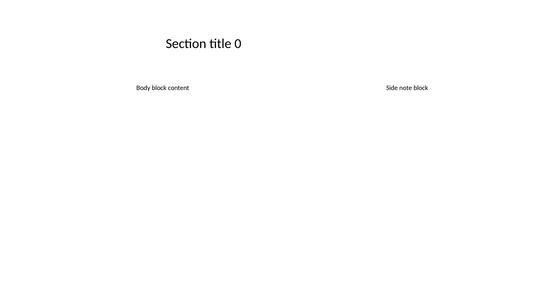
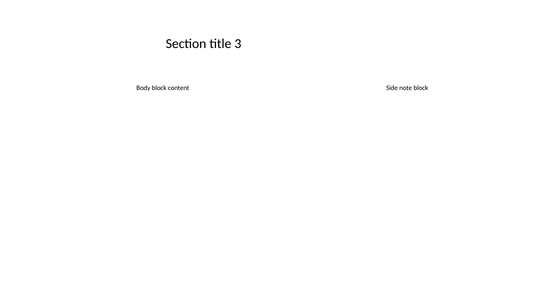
0: 0 -> 3 (238, 44)
